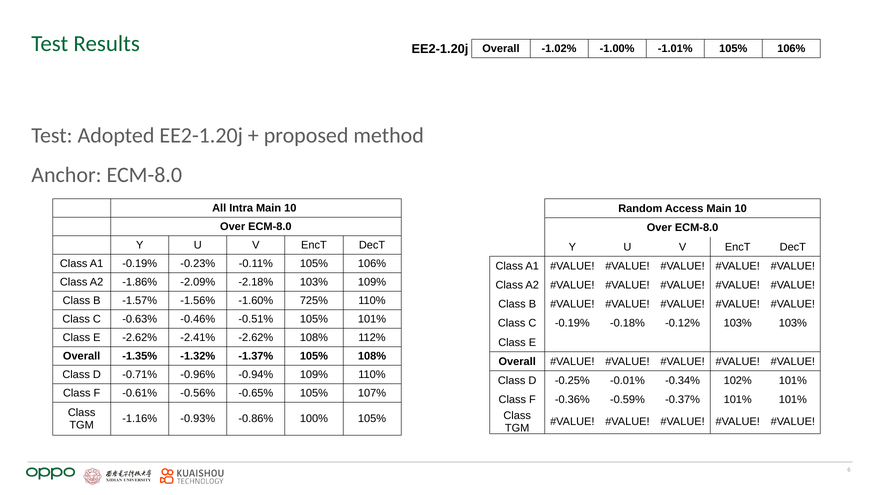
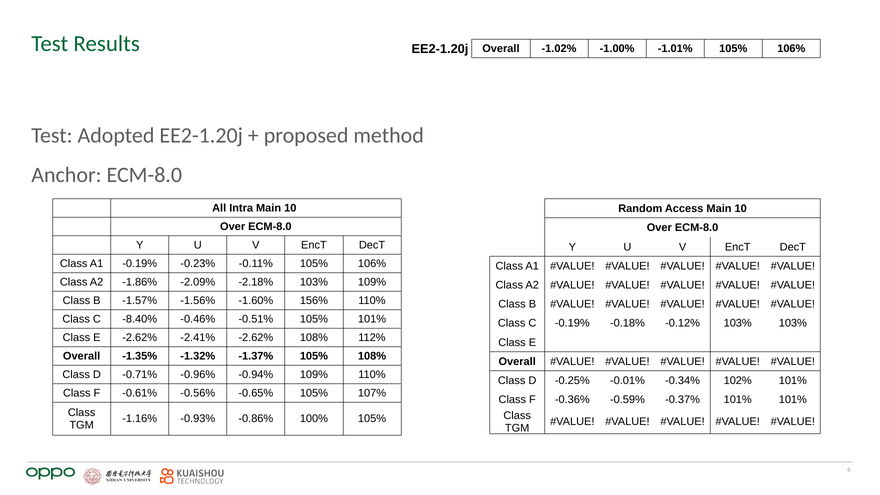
725%: 725% -> 156% (314, 301)
-0.63%: -0.63% -> -8.40% (140, 319)
